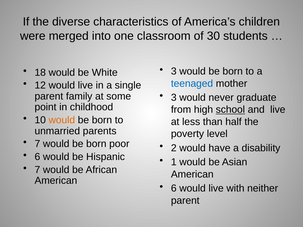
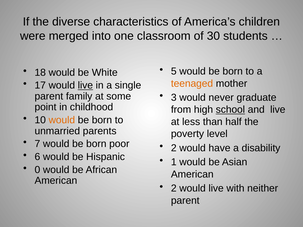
3: 3 -> 5 (174, 71)
teenaged colour: blue -> orange (192, 84)
12: 12 -> 17 (40, 85)
live underline: none -> present (85, 85)
7: 7 -> 0 (37, 170)
6: 6 -> 2 (174, 189)
